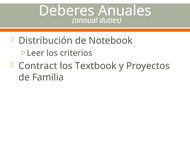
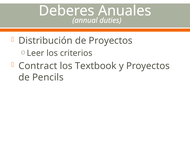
de Notebook: Notebook -> Proyectos (111, 41)
Familia: Familia -> Pencils (48, 77)
